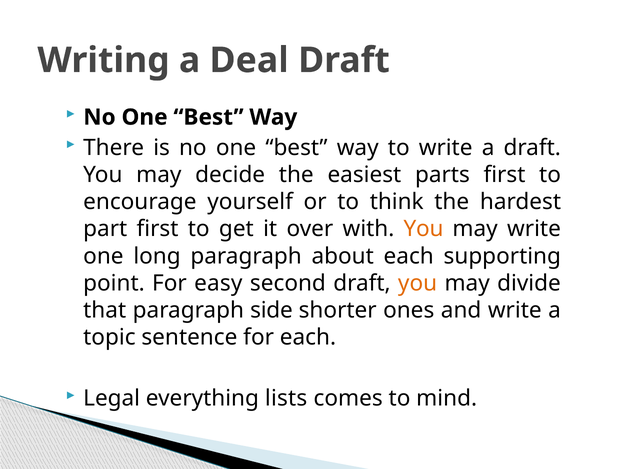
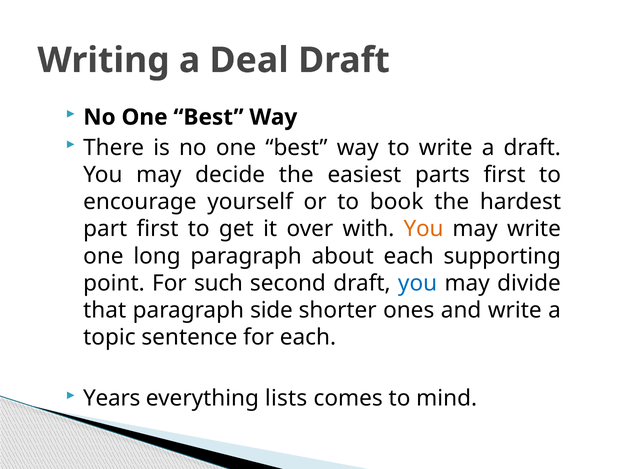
think: think -> book (397, 202)
easy: easy -> such (219, 283)
you colour: orange -> blue (418, 283)
Legal: Legal -> Years (112, 398)
